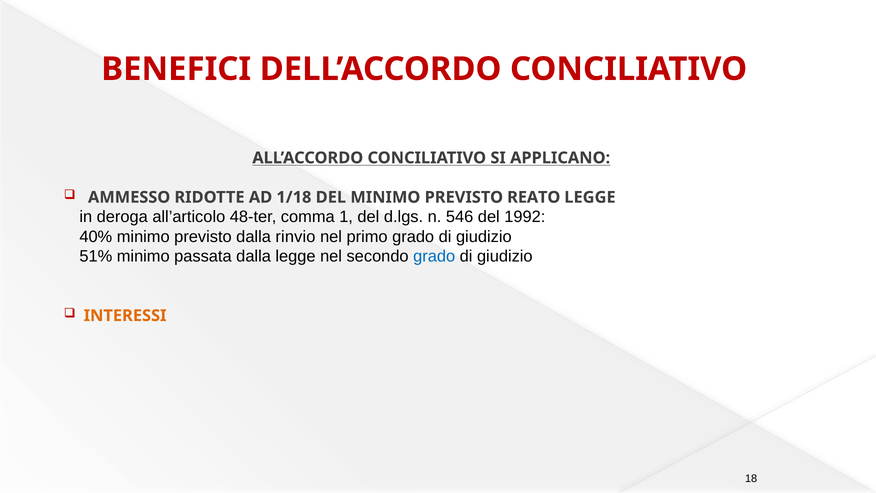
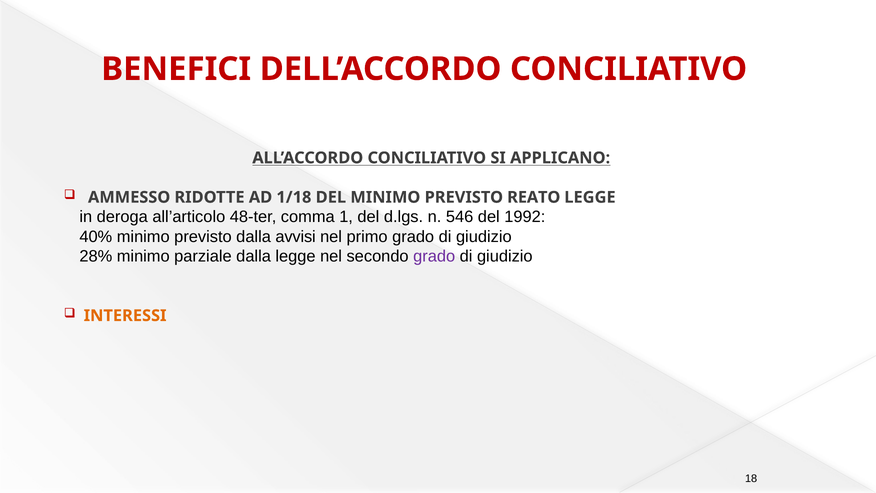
rinvio: rinvio -> avvisi (296, 237)
51%: 51% -> 28% (96, 256)
passata: passata -> parziale (203, 256)
grado colour: blue -> purple (434, 256)
